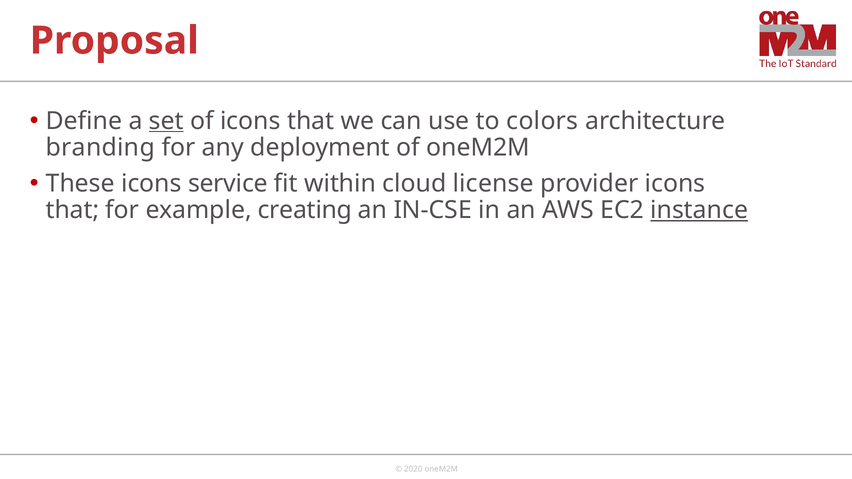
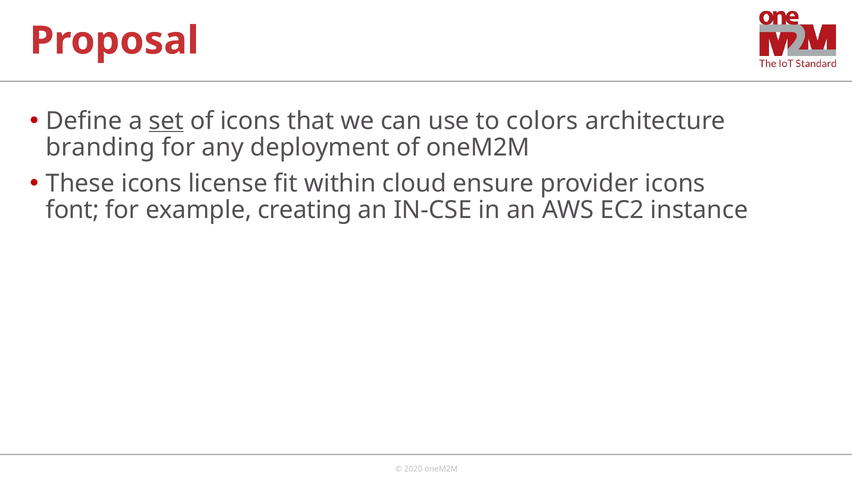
service: service -> license (228, 183)
license: license -> ensure (493, 183)
that: that -> font (73, 210)
instance underline: present -> none (699, 210)
